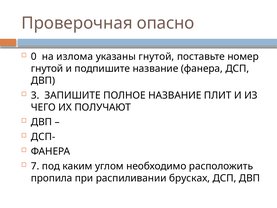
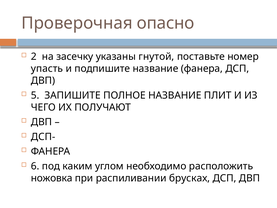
0: 0 -> 2 (34, 57)
излома: излома -> засечку (75, 57)
гнутой: гнутой -> упасть (47, 69)
3: 3 -> 5 (35, 95)
7: 7 -> 6 (35, 166)
пропила: пропила -> ножовка (52, 178)
